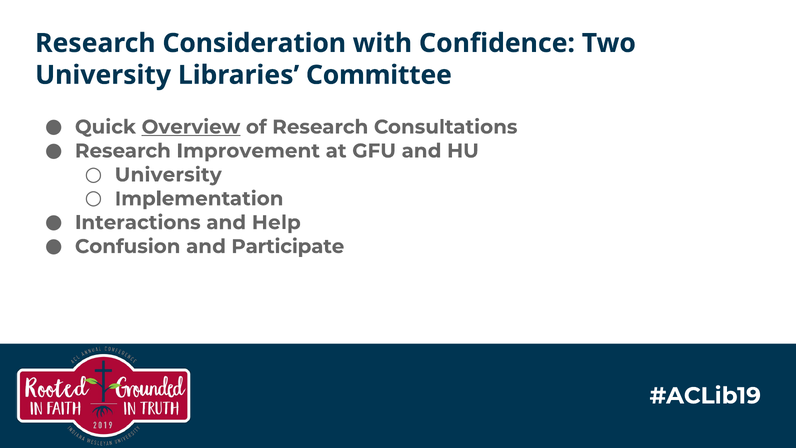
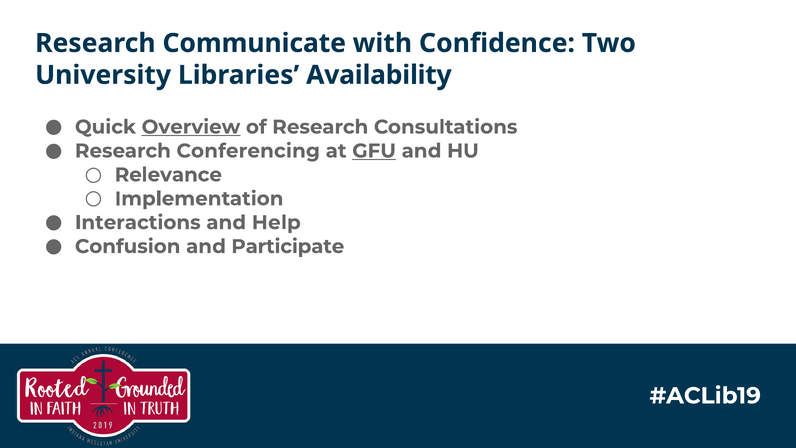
Consideration: Consideration -> Communicate (254, 43)
Committee: Committee -> Availability (379, 75)
Improvement: Improvement -> Conferencing (248, 151)
GFU underline: none -> present (374, 151)
University: University -> Relevance (168, 175)
